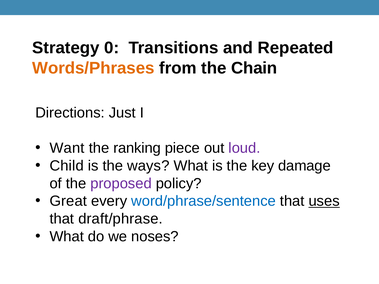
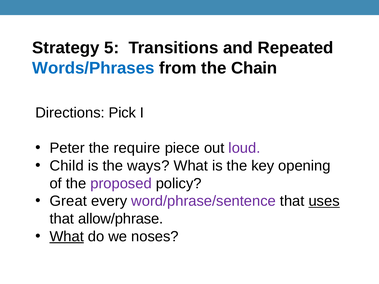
0: 0 -> 5 (112, 48)
Words/Phrases colour: orange -> blue (93, 68)
Just: Just -> Pick (122, 113)
Want: Want -> Peter (67, 148)
ranking: ranking -> require (137, 148)
damage: damage -> opening (304, 166)
word/phrase/sentence colour: blue -> purple (204, 201)
draft/phrase: draft/phrase -> allow/phrase (121, 219)
What underline: none -> present (67, 237)
